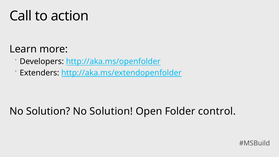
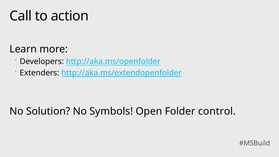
Solution No Solution: Solution -> Symbols (111, 111)
